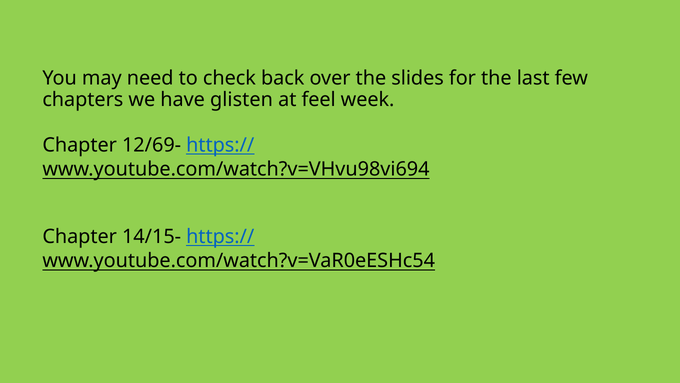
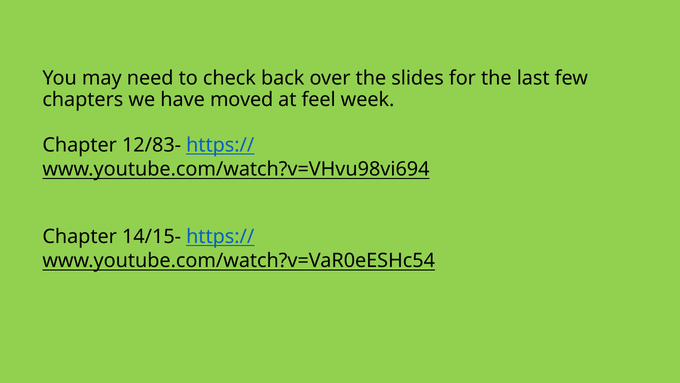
glisten: glisten -> moved (242, 100)
12/69-: 12/69- -> 12/83- (152, 145)
